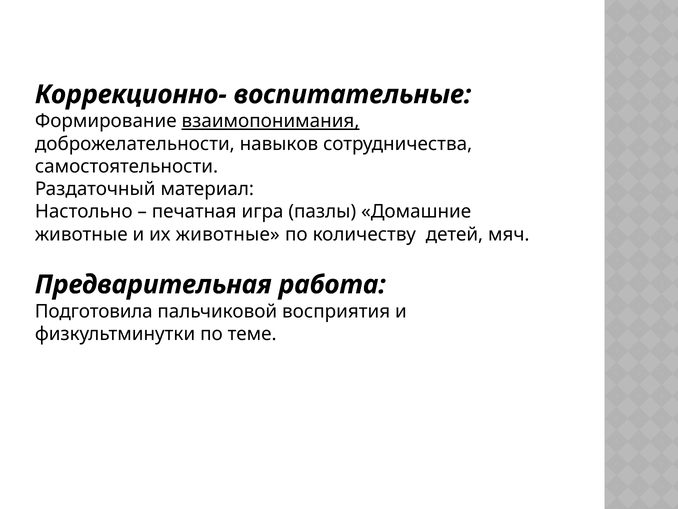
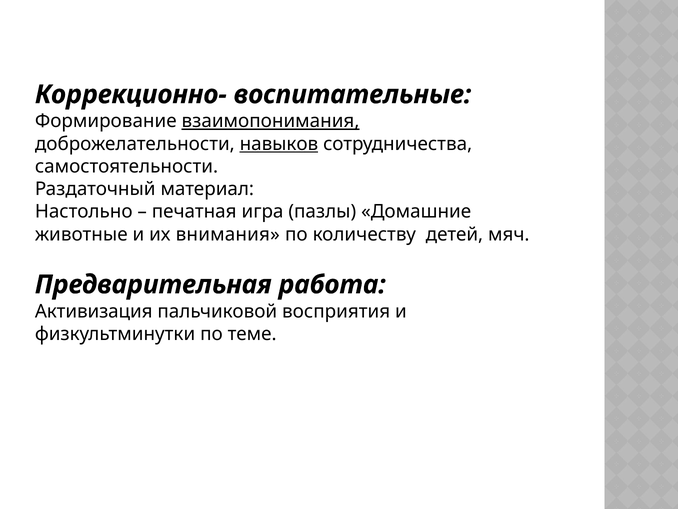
навыков underline: none -> present (279, 144)
их животные: животные -> внимания (228, 234)
Подготовила: Подготовила -> Активизация (94, 311)
